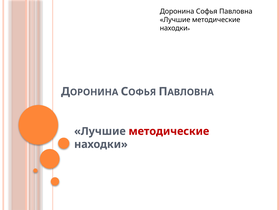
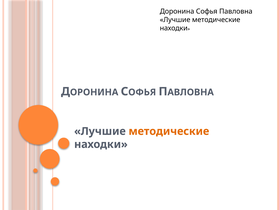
методические colour: red -> orange (169, 131)
